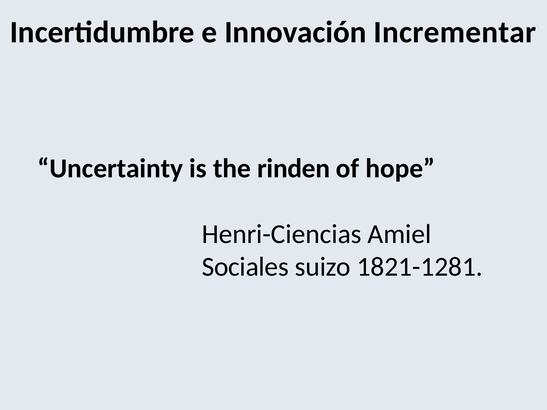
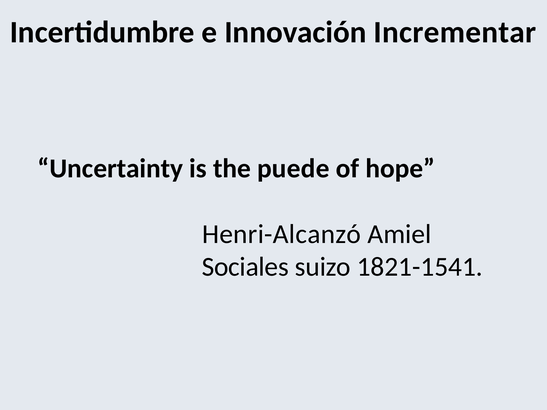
rinden: rinden -> puede (293, 168)
Henri-Ciencias: Henri-Ciencias -> Henri-Alcanzó (281, 234)
1821-1281: 1821-1281 -> 1821-1541 (420, 267)
